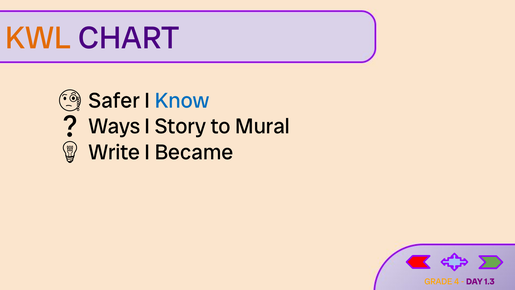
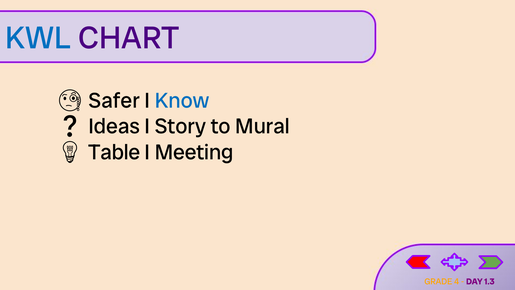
KWL colour: orange -> blue (38, 38)
Ways: Ways -> Ideas (114, 126)
Write: Write -> Table (114, 152)
Became: Became -> Meeting (194, 152)
